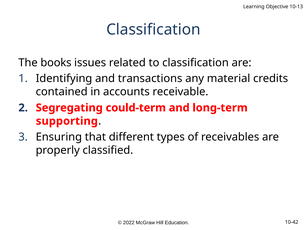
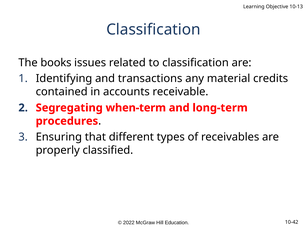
could-term: could-term -> when-term (136, 108)
supporting: supporting -> procedures (67, 121)
